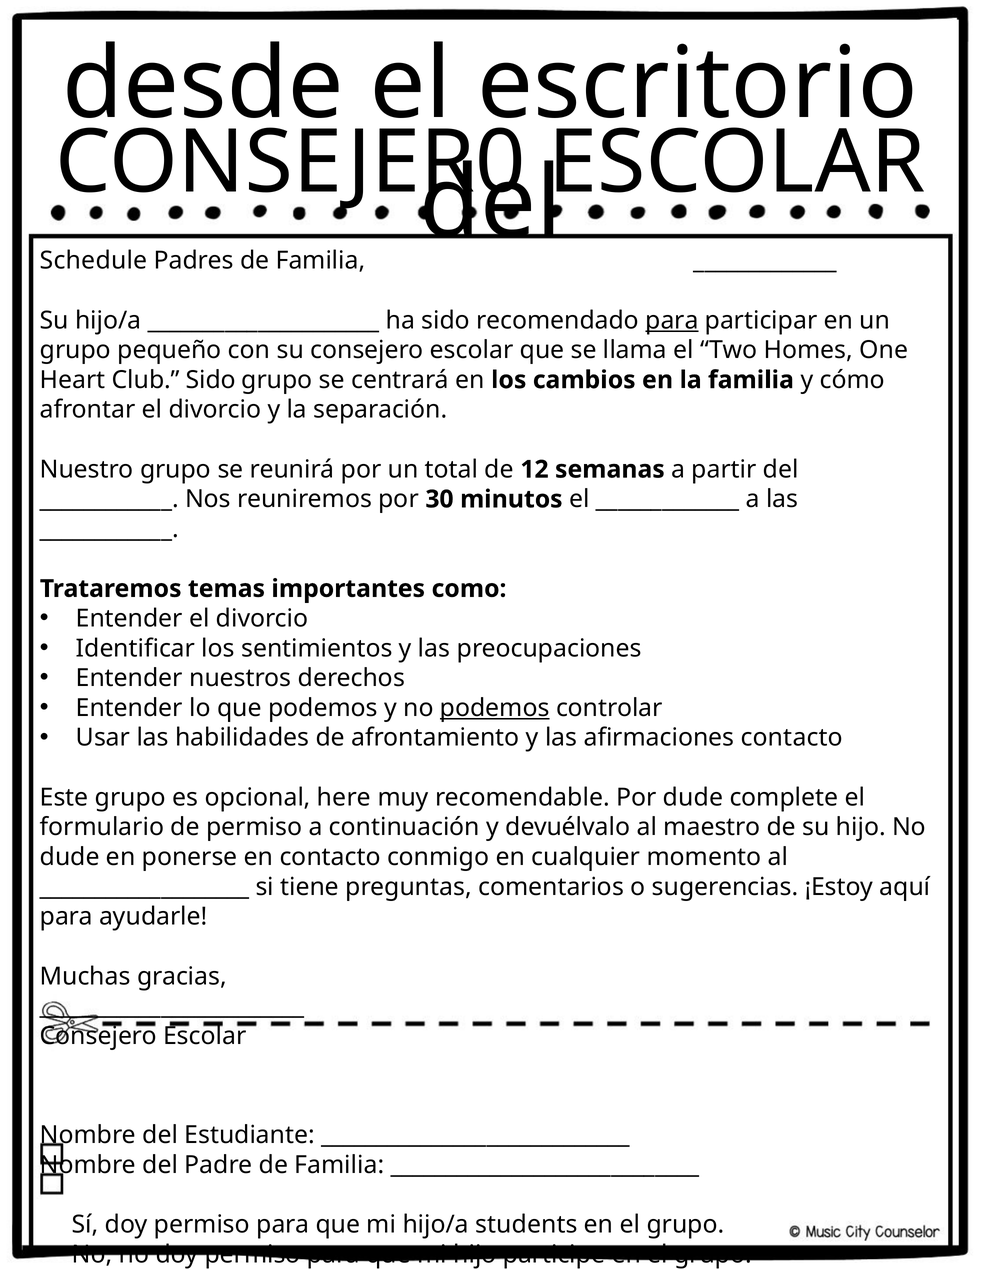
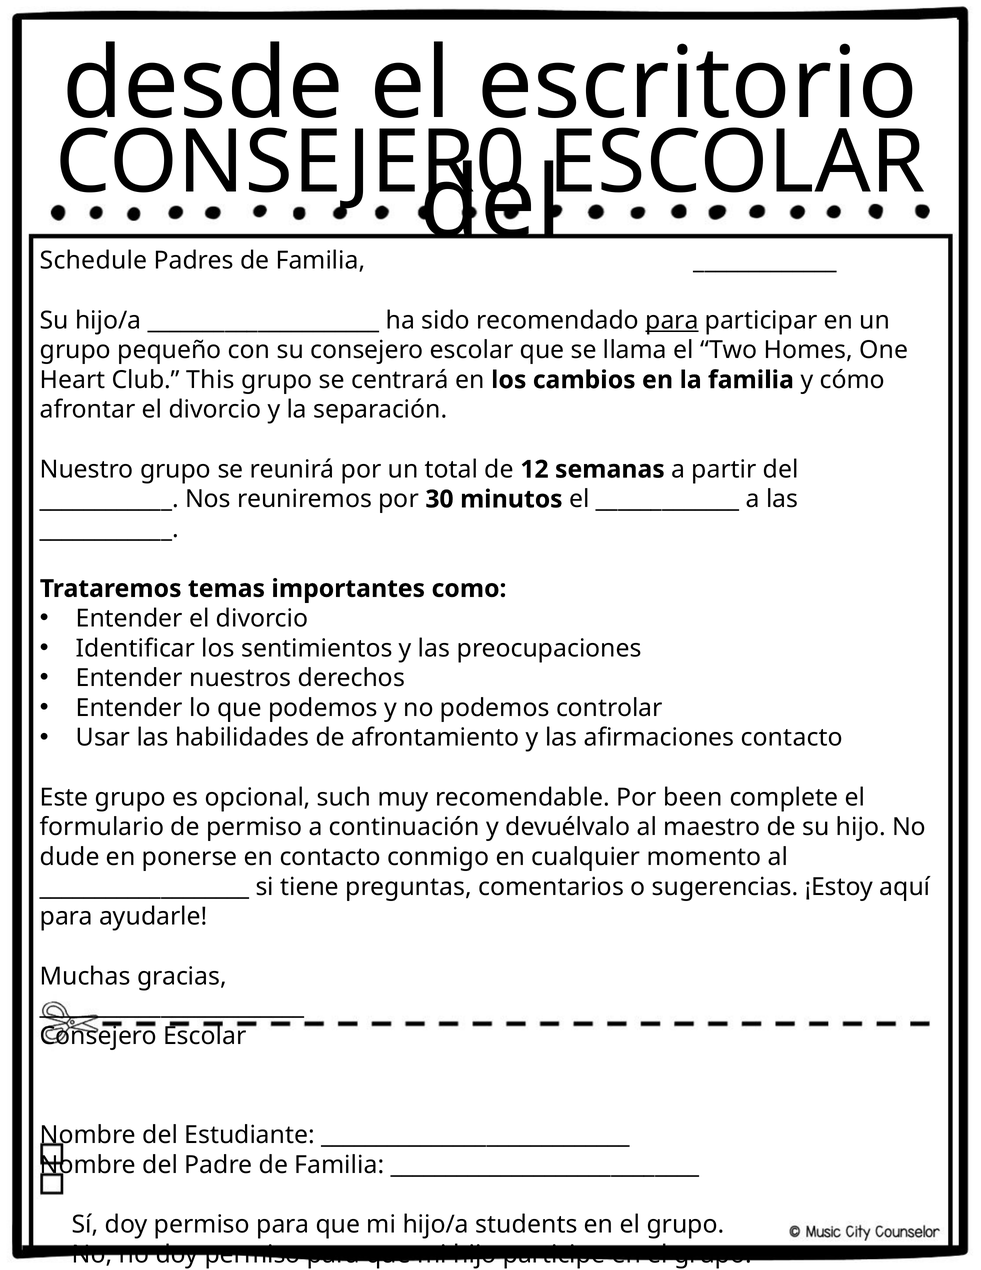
Club Sido: Sido -> This (211, 380)
podemos underline: present -> none (495, 708)
here: here -> such (344, 797)
Por dude: dude -> been (693, 797)
